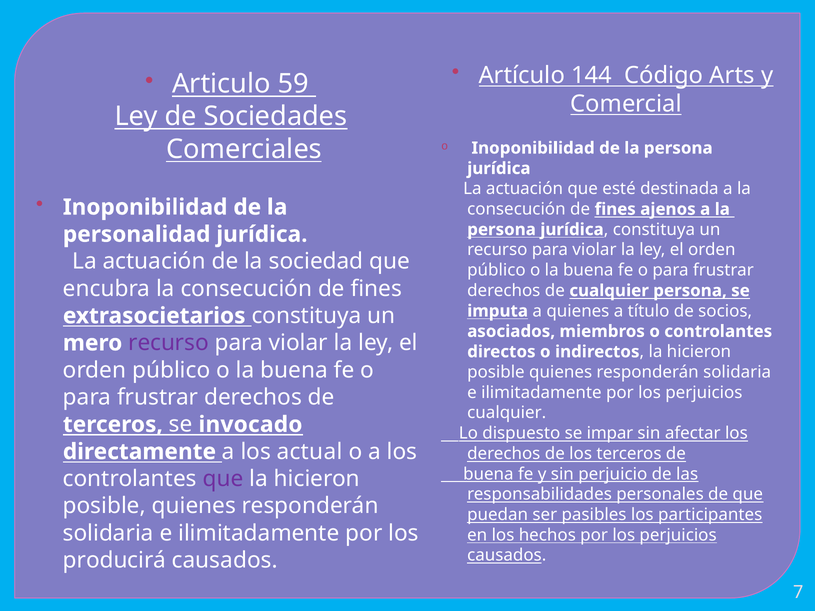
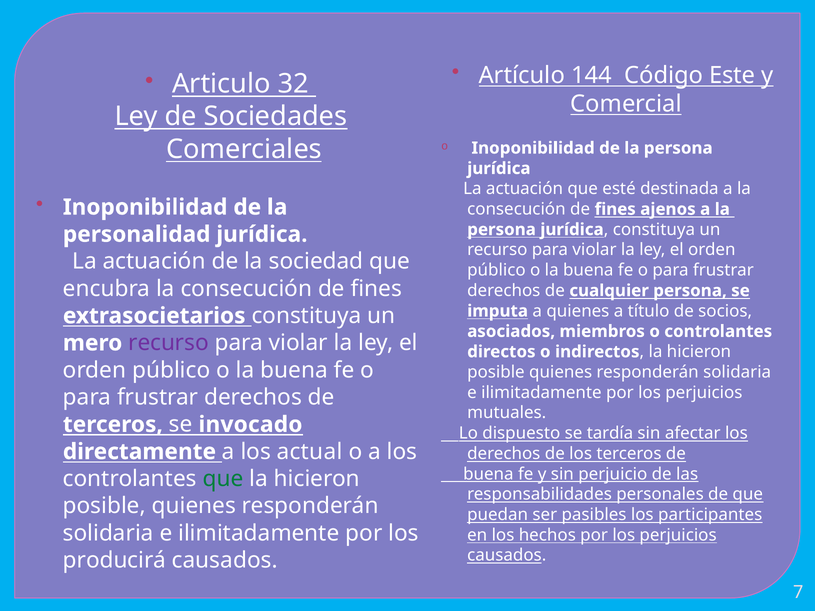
Arts: Arts -> Este (732, 75)
59: 59 -> 32 (293, 84)
cualquier: cualquier -> mutuales (507, 413)
impar: impar -> tardía (610, 433)
que colour: purple -> green (223, 479)
